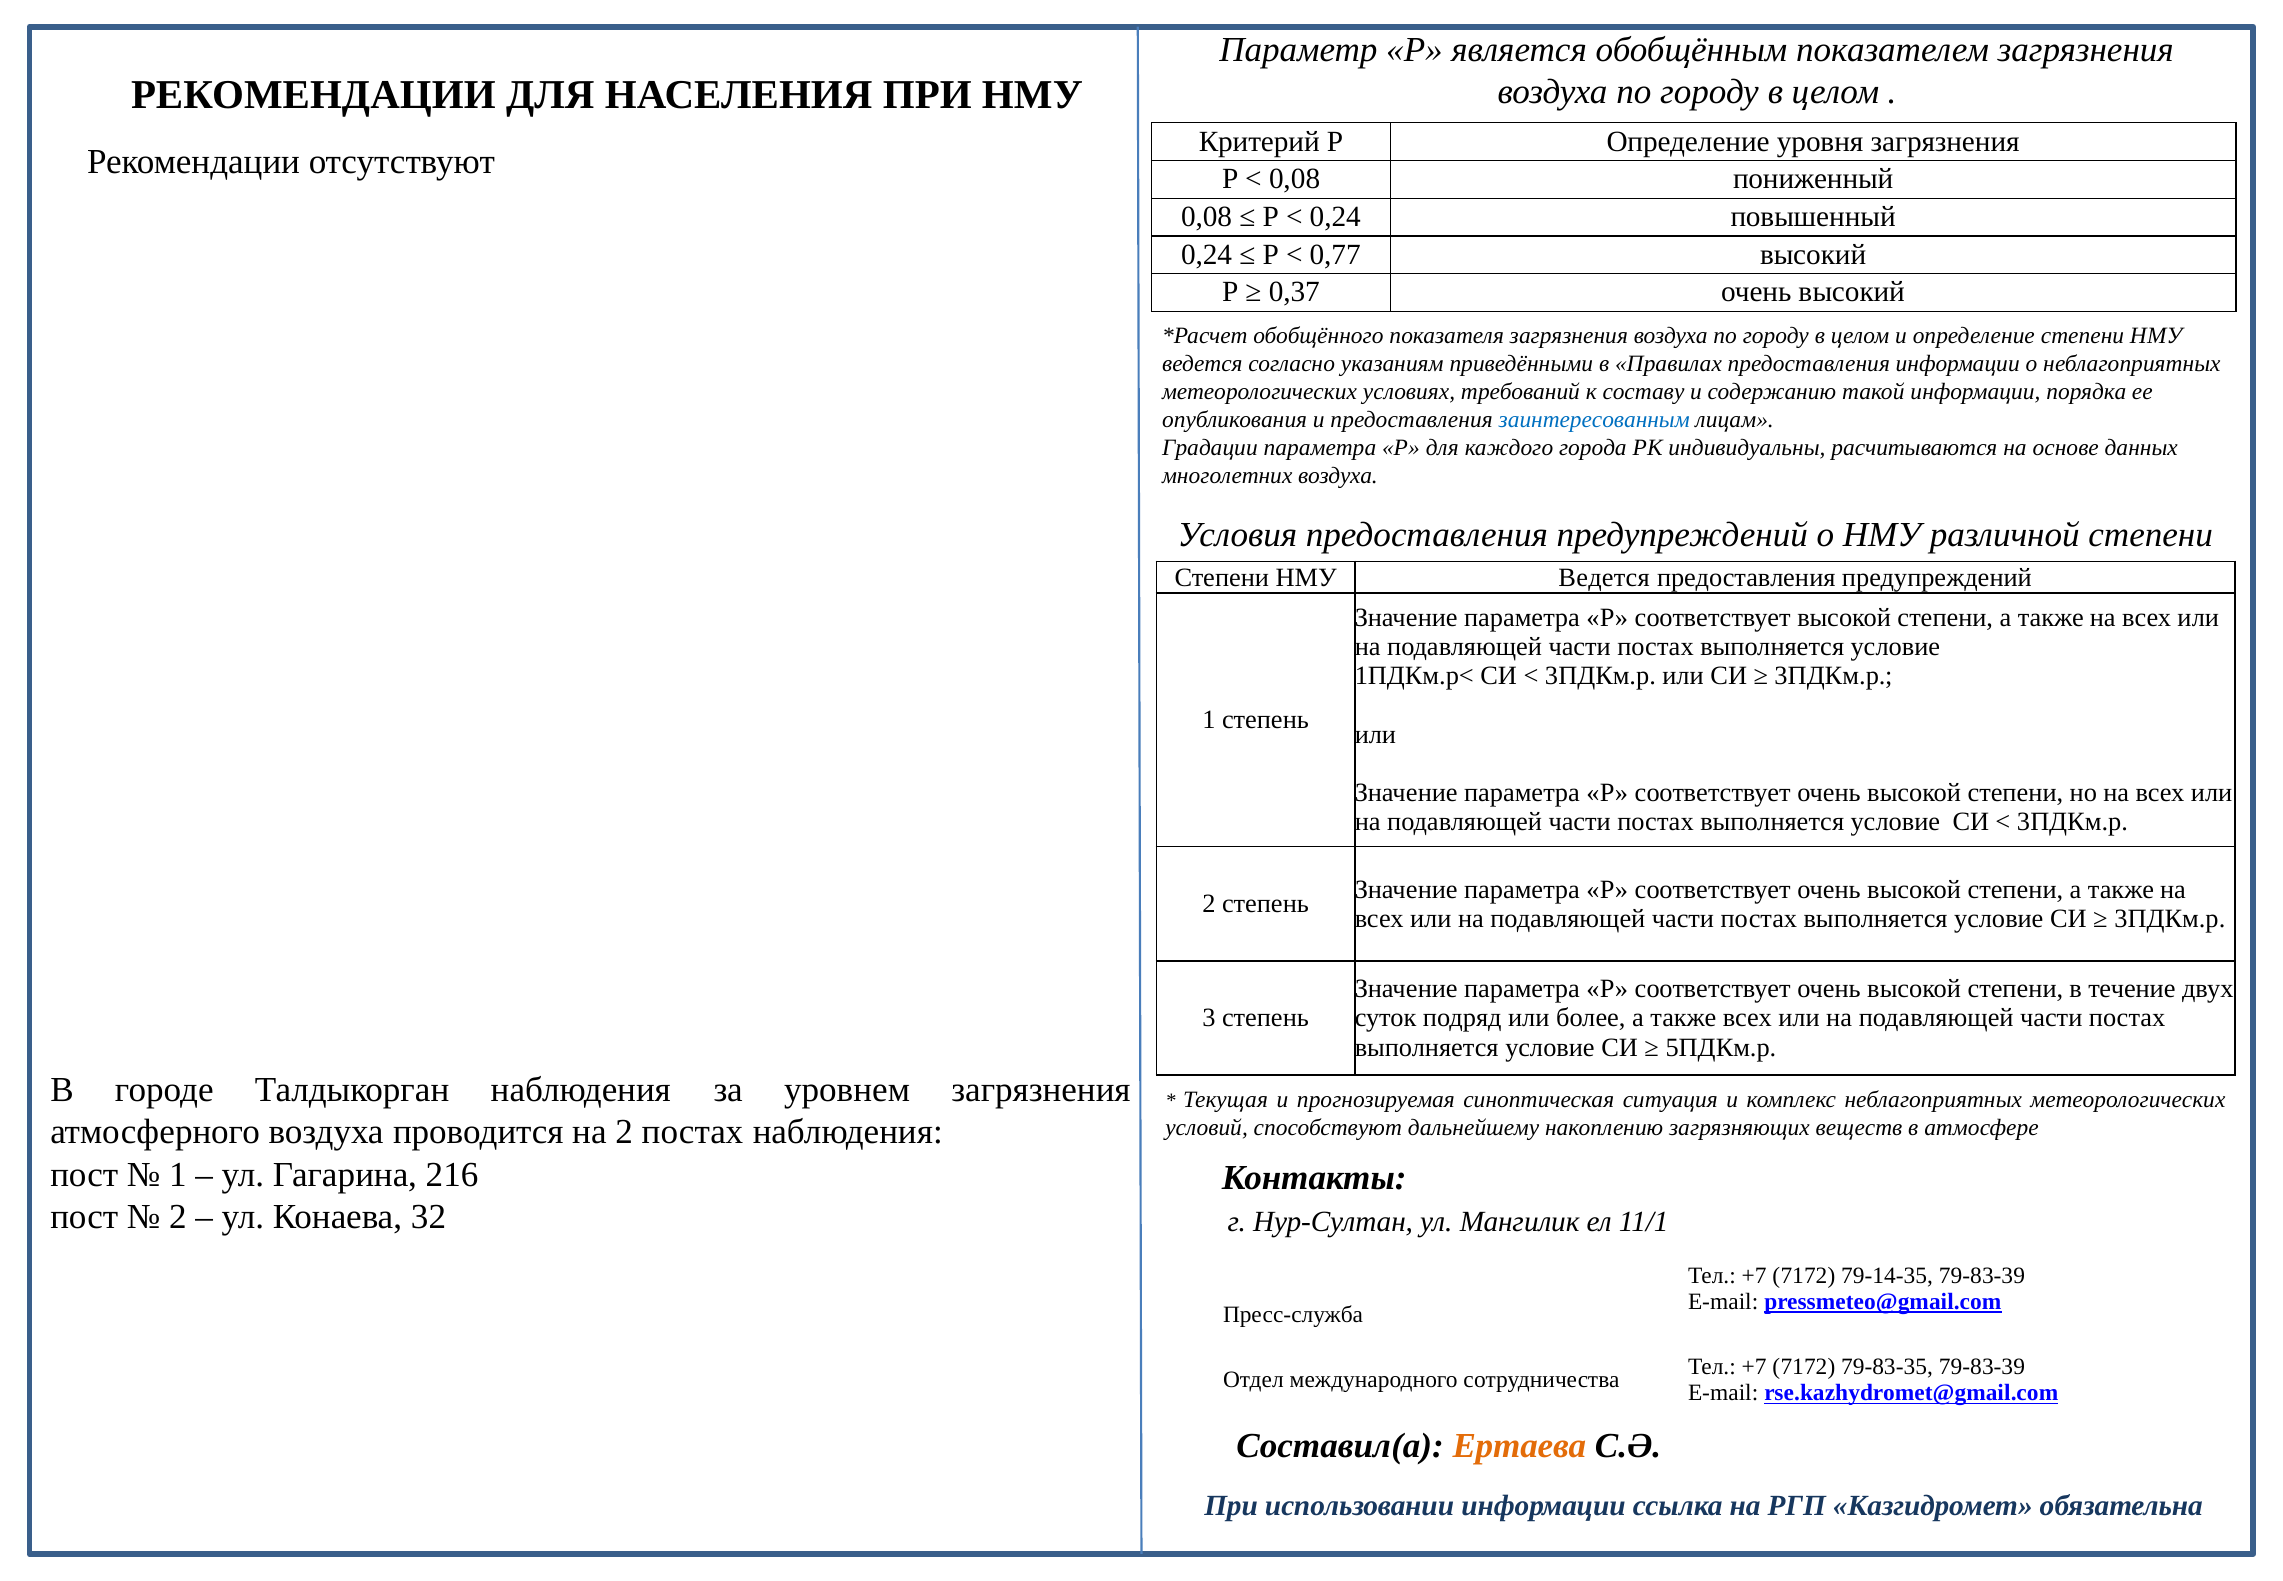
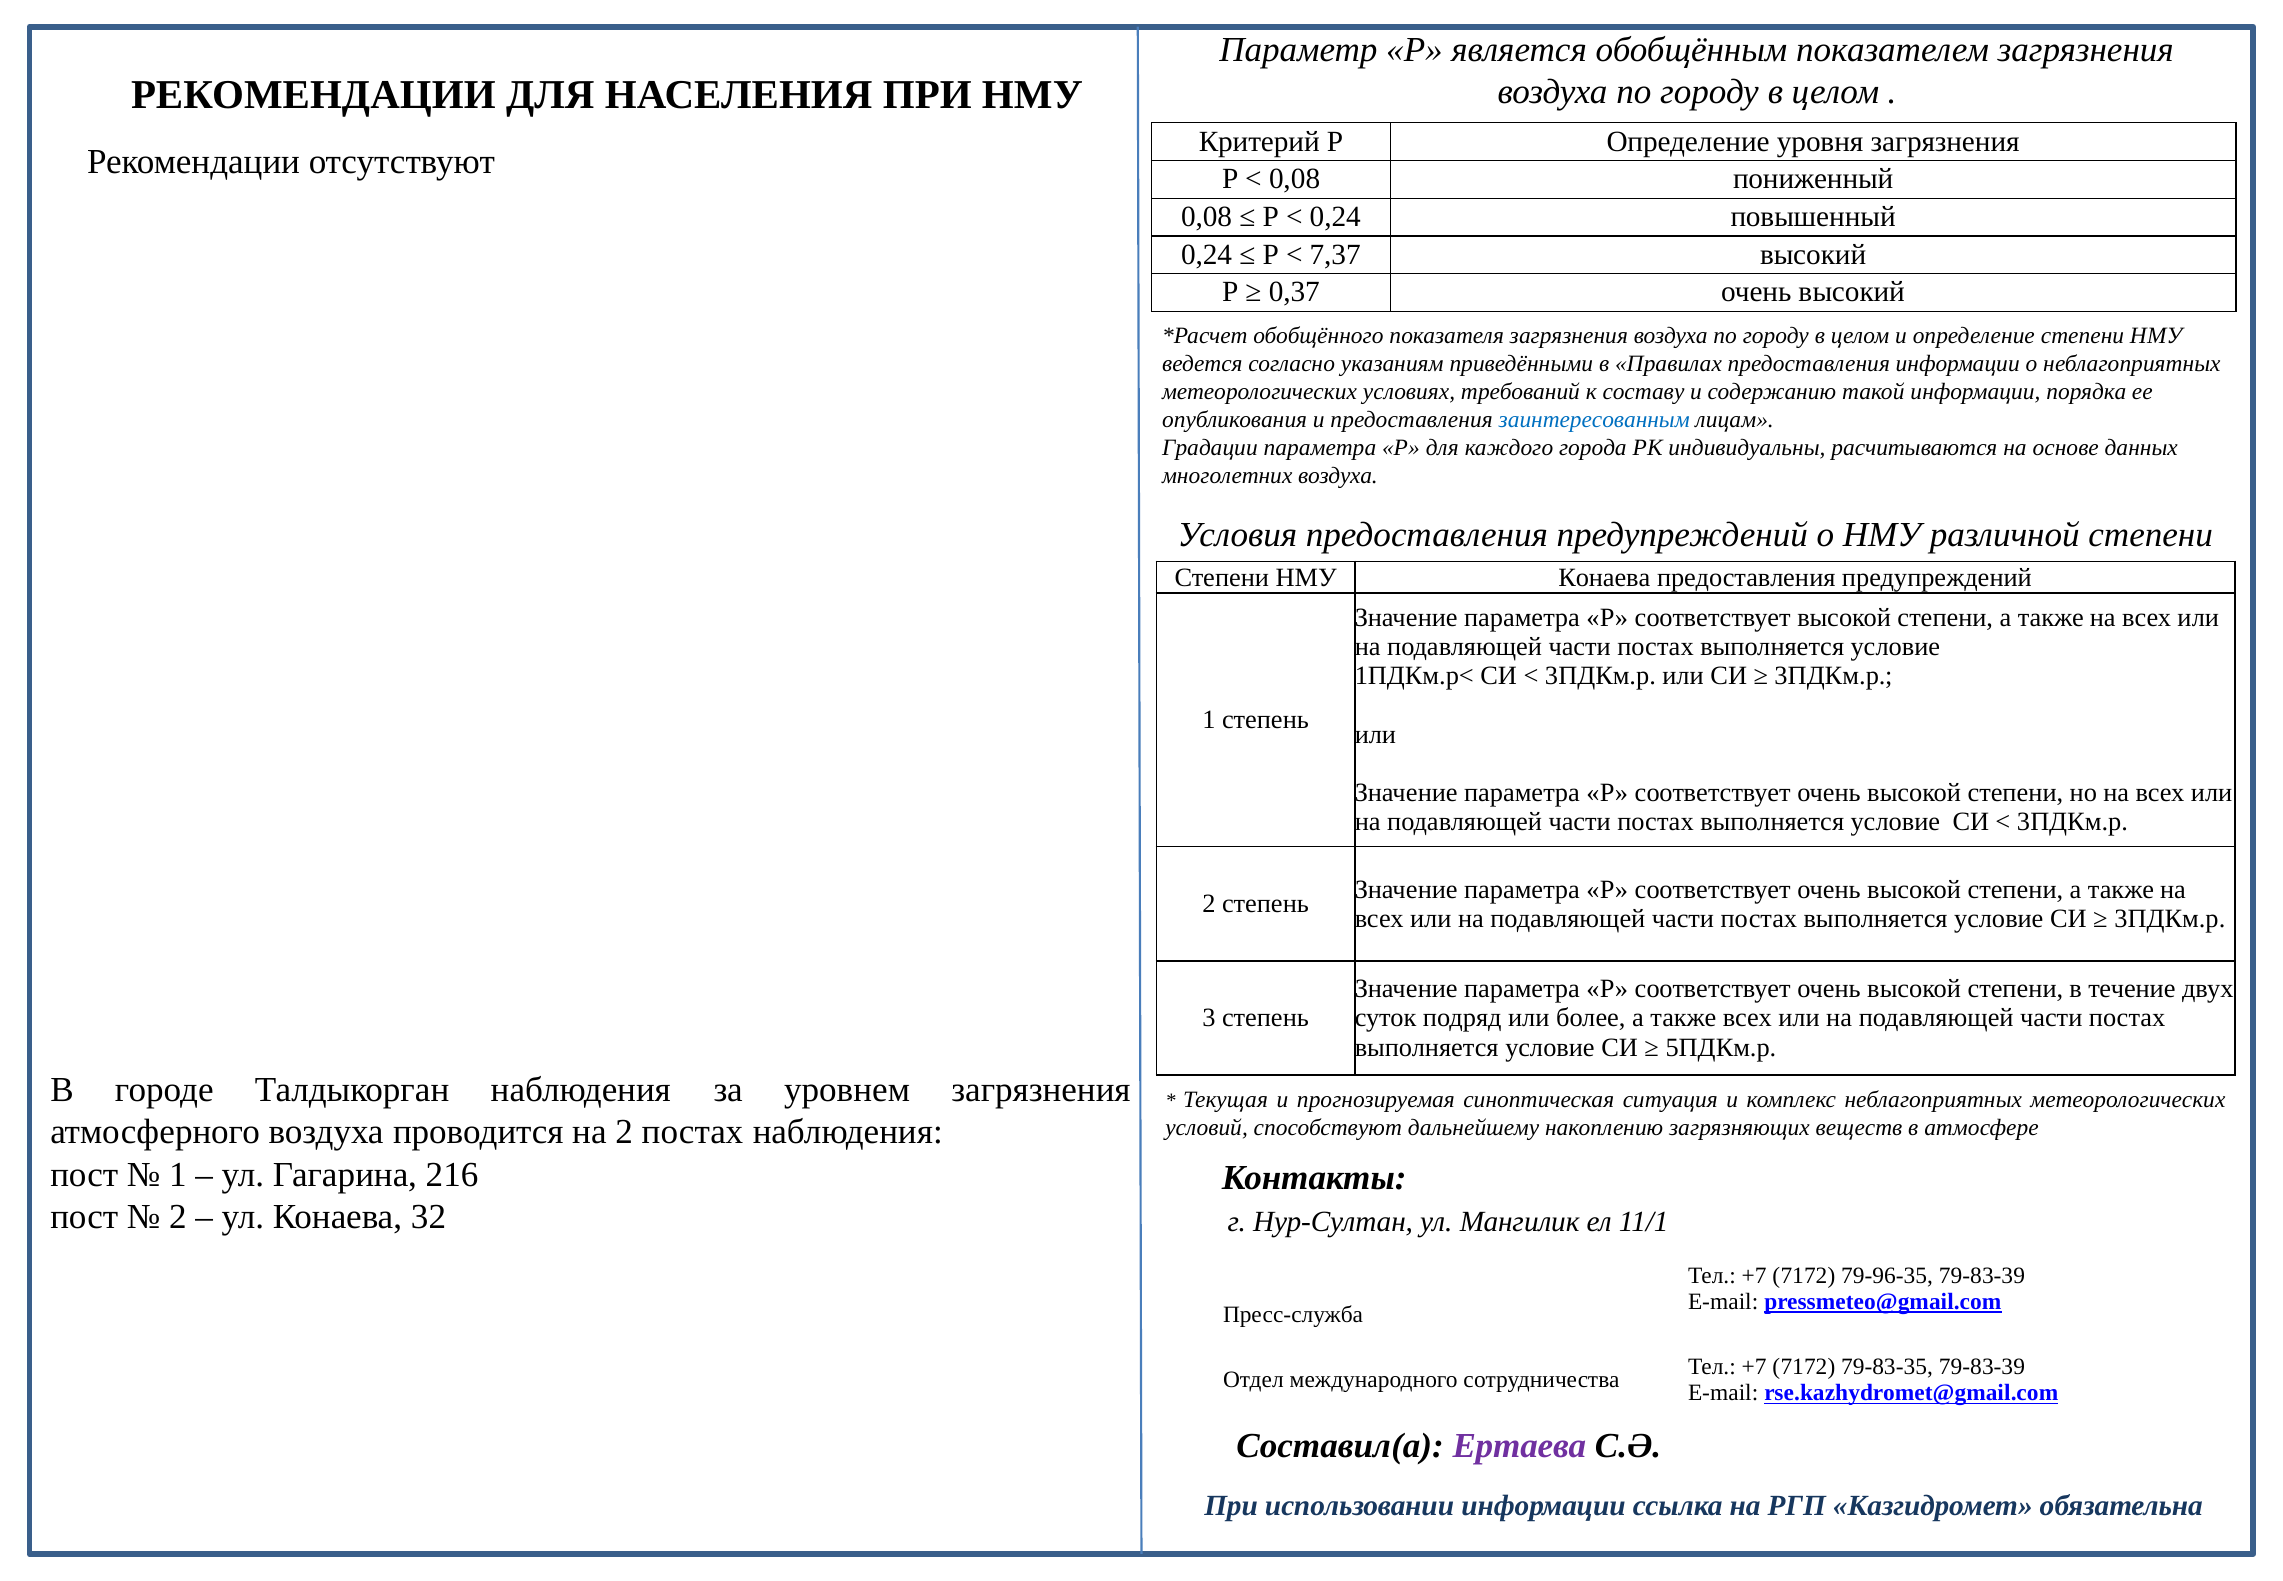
0,77: 0,77 -> 7,37 (1335, 254)
Ведется: Ведется -> Конаева (1604, 577)
79-14-35: 79-14-35 -> 79-96-35 (1887, 1275)
Ертаева colour: orange -> purple (1519, 1445)
